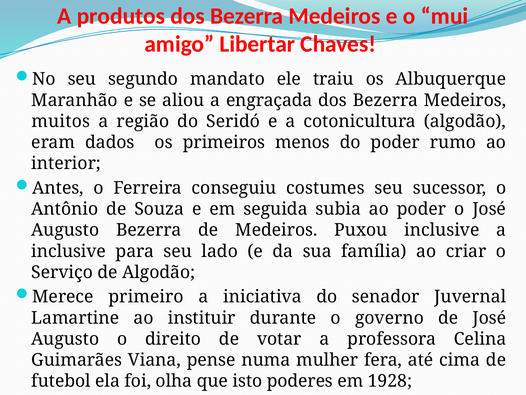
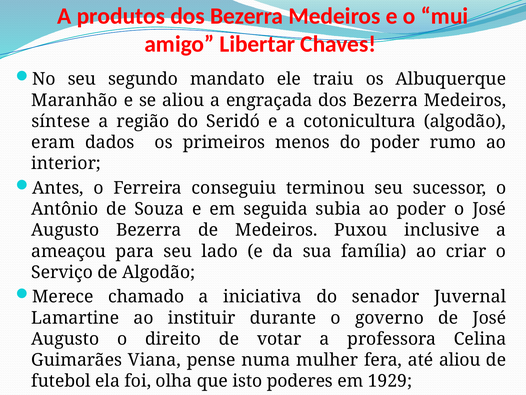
muitos: muitos -> síntese (61, 121)
costumes: costumes -> terminou (325, 188)
inclusive: inclusive -> ameaçou (69, 251)
primeiro: primeiro -> chamado (146, 296)
até cima: cima -> aliou (460, 360)
1928: 1928 -> 1929 (390, 381)
